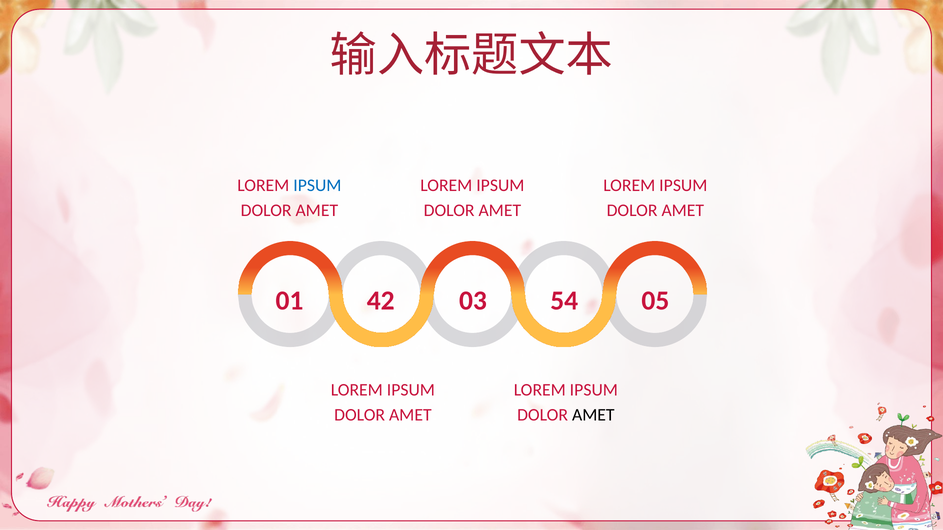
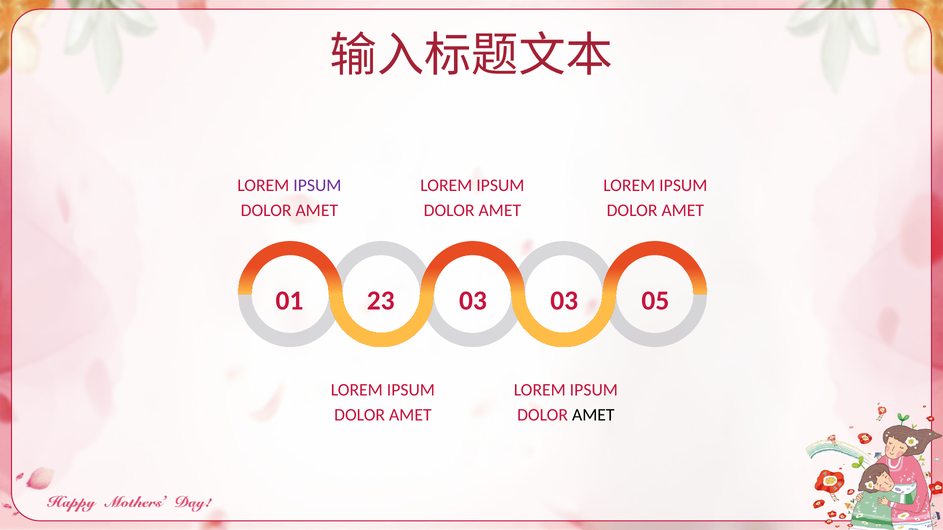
IPSUM colour: blue -> purple (317, 185)
42: 42 -> 23 (381, 301)
03 54: 54 -> 03 (564, 301)
